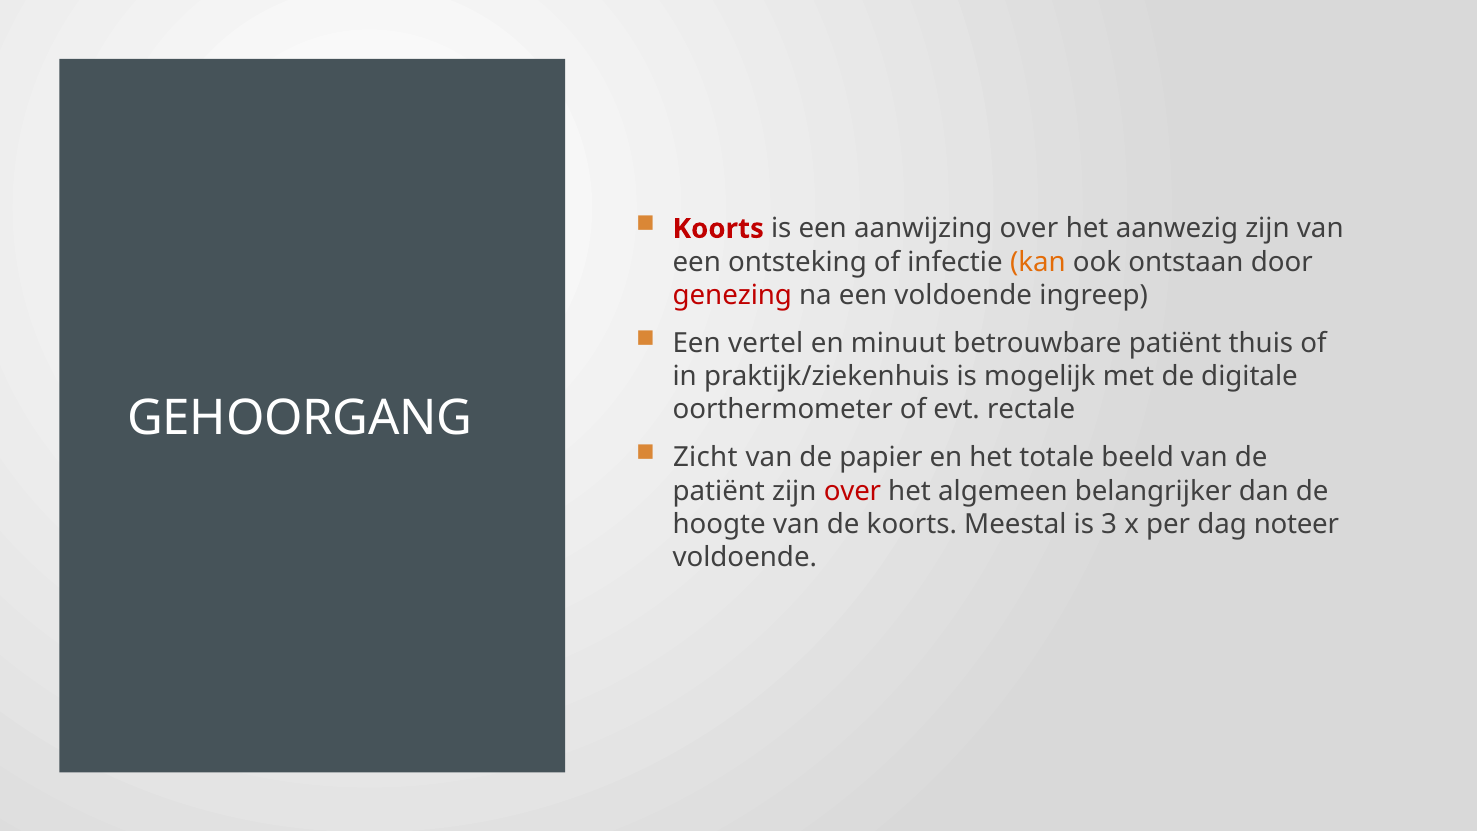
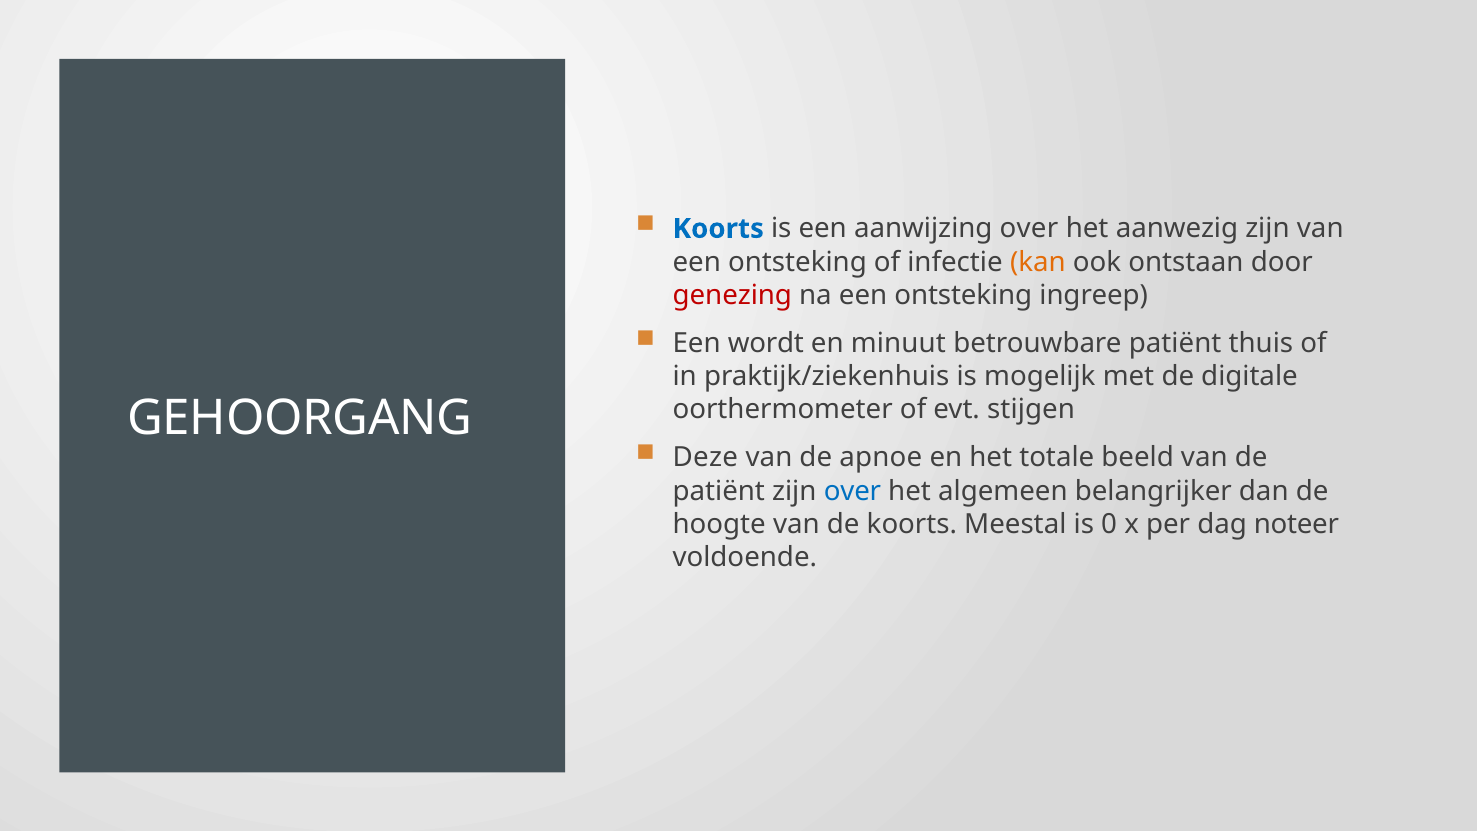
Koorts colour: red -> blue (718, 229)
na een voldoende: voldoende -> ontsteking (963, 295)
vertel: vertel -> wordt (766, 343)
rectale: rectale -> stijgen (1031, 410)
Zicht: Zicht -> Deze (705, 458)
papier: papier -> apnoe (881, 458)
over colour: red -> blue (852, 491)
3: 3 -> 0 (1109, 524)
